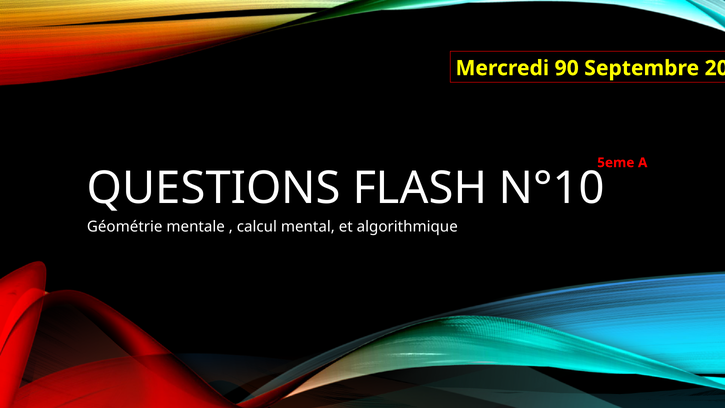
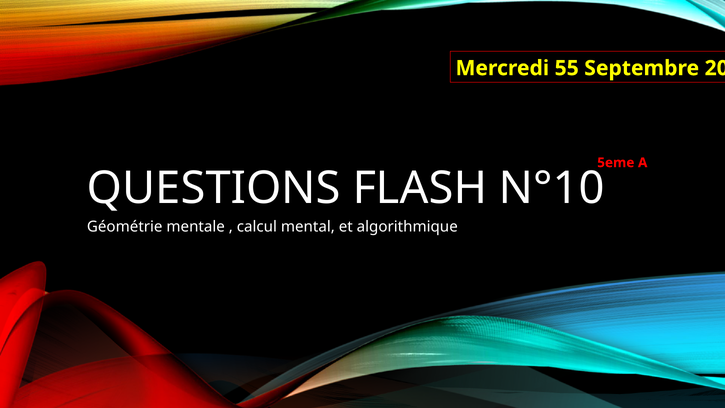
90: 90 -> 55 (567, 68)
